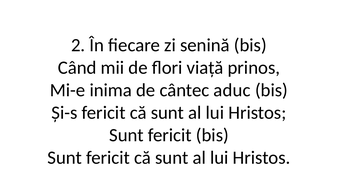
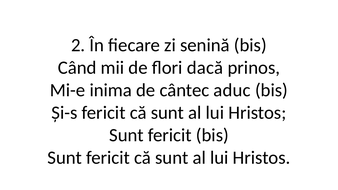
viață: viață -> dacă (205, 68)
